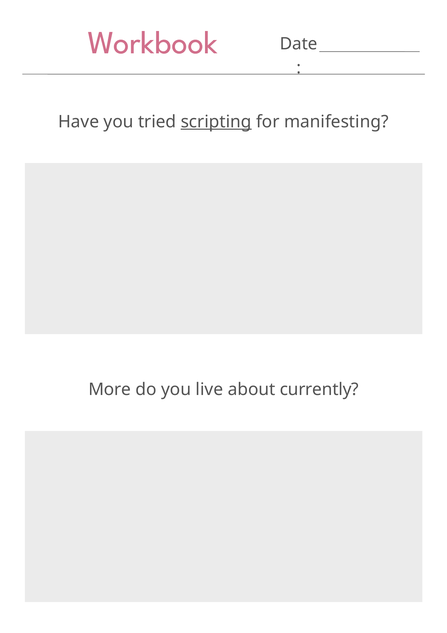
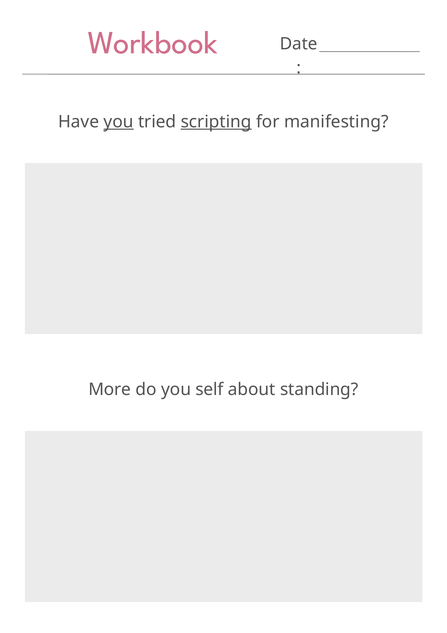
you underline: none -> present (119, 122)
live: live -> self (209, 389)
currently: currently -> standing (319, 389)
